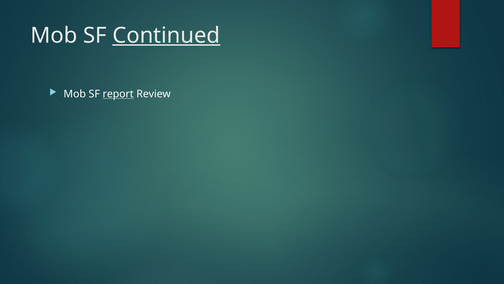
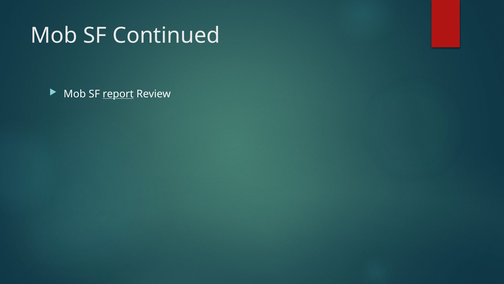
Continued underline: present -> none (166, 35)
